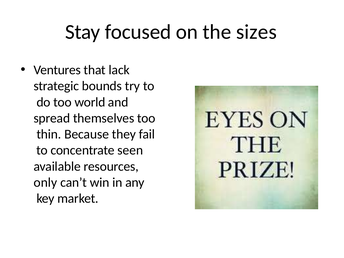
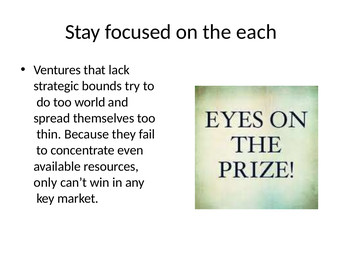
sizes: sizes -> each (256, 32)
seen: seen -> even (130, 150)
